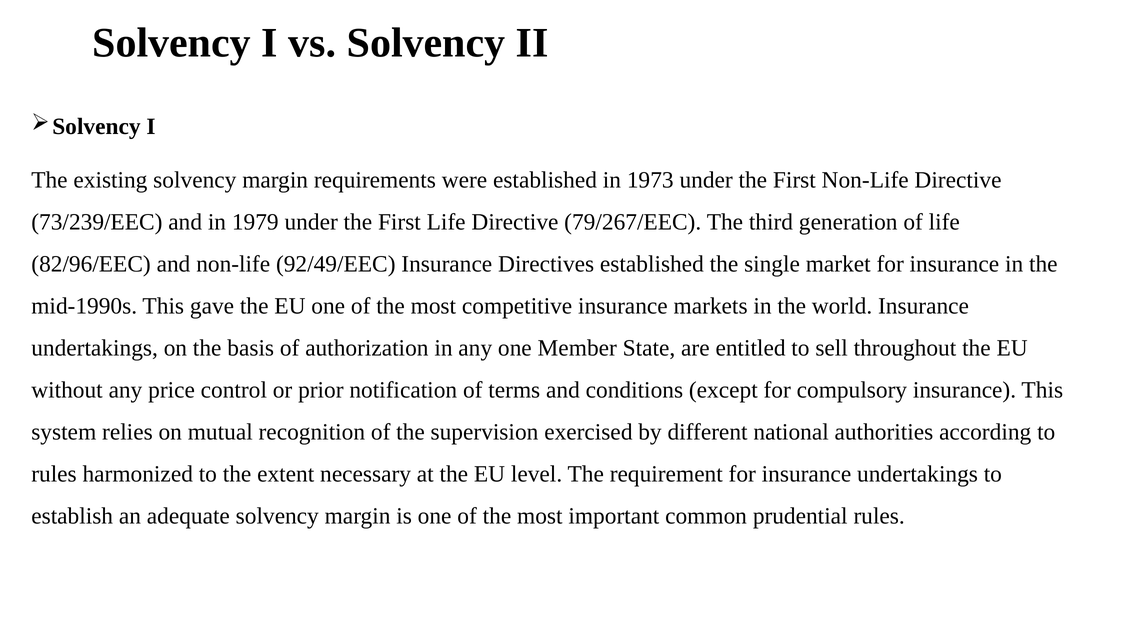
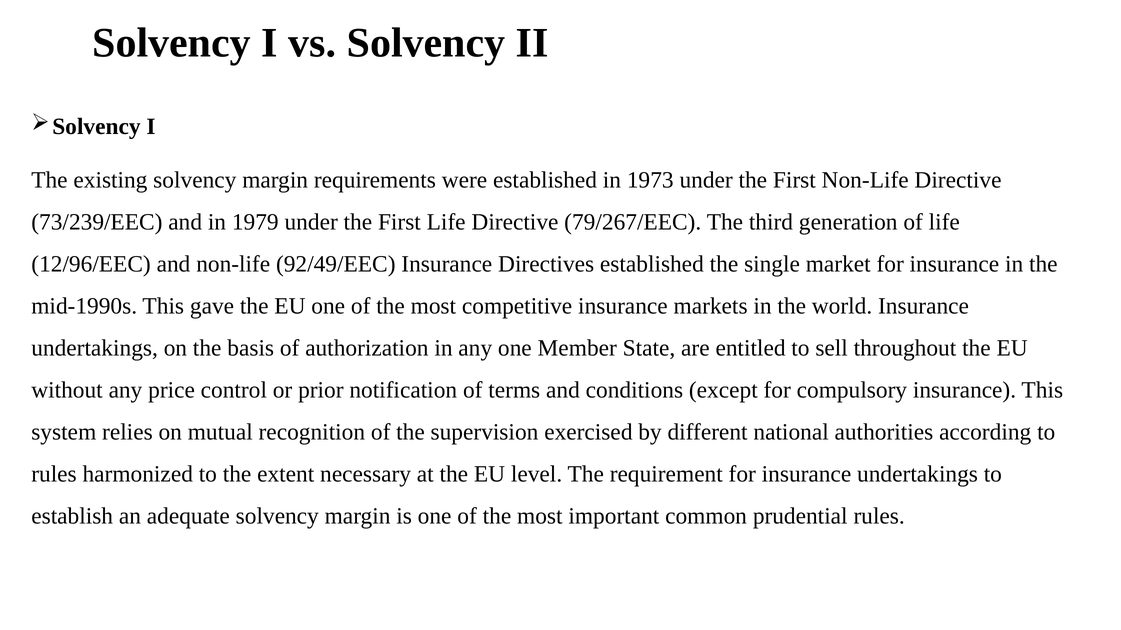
82/96/EEC: 82/96/EEC -> 12/96/EEC (91, 264)
